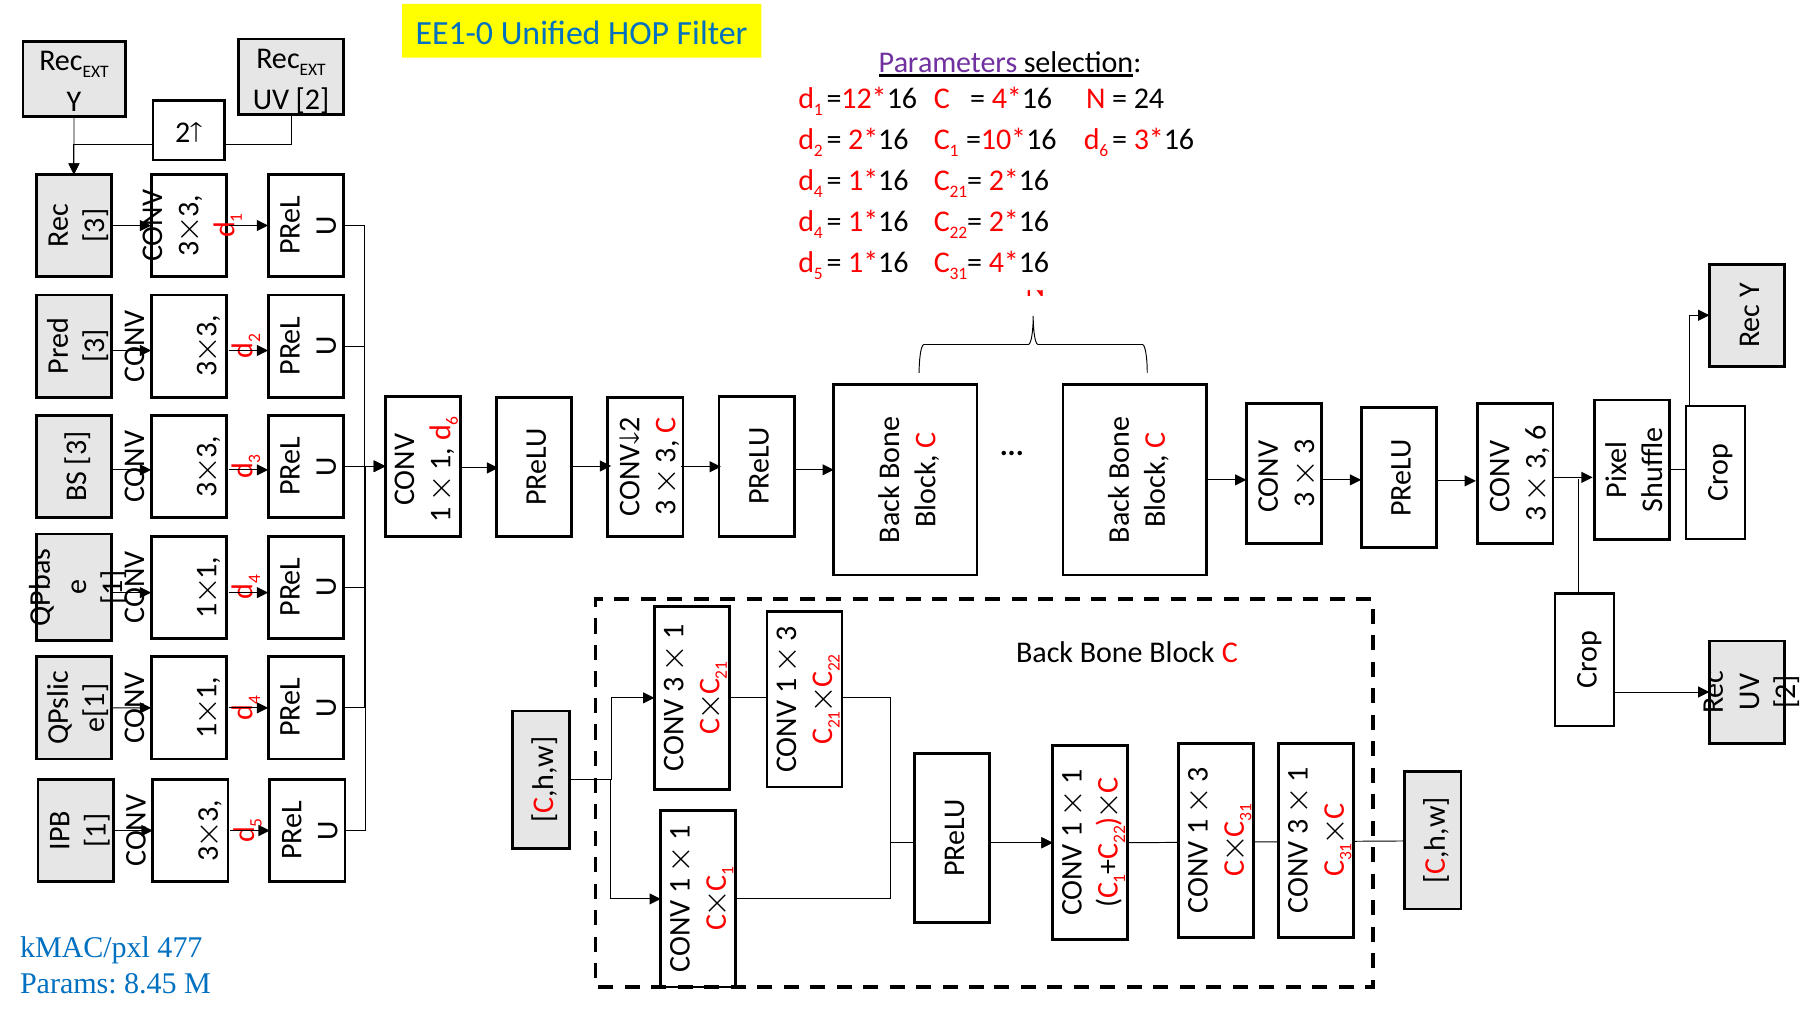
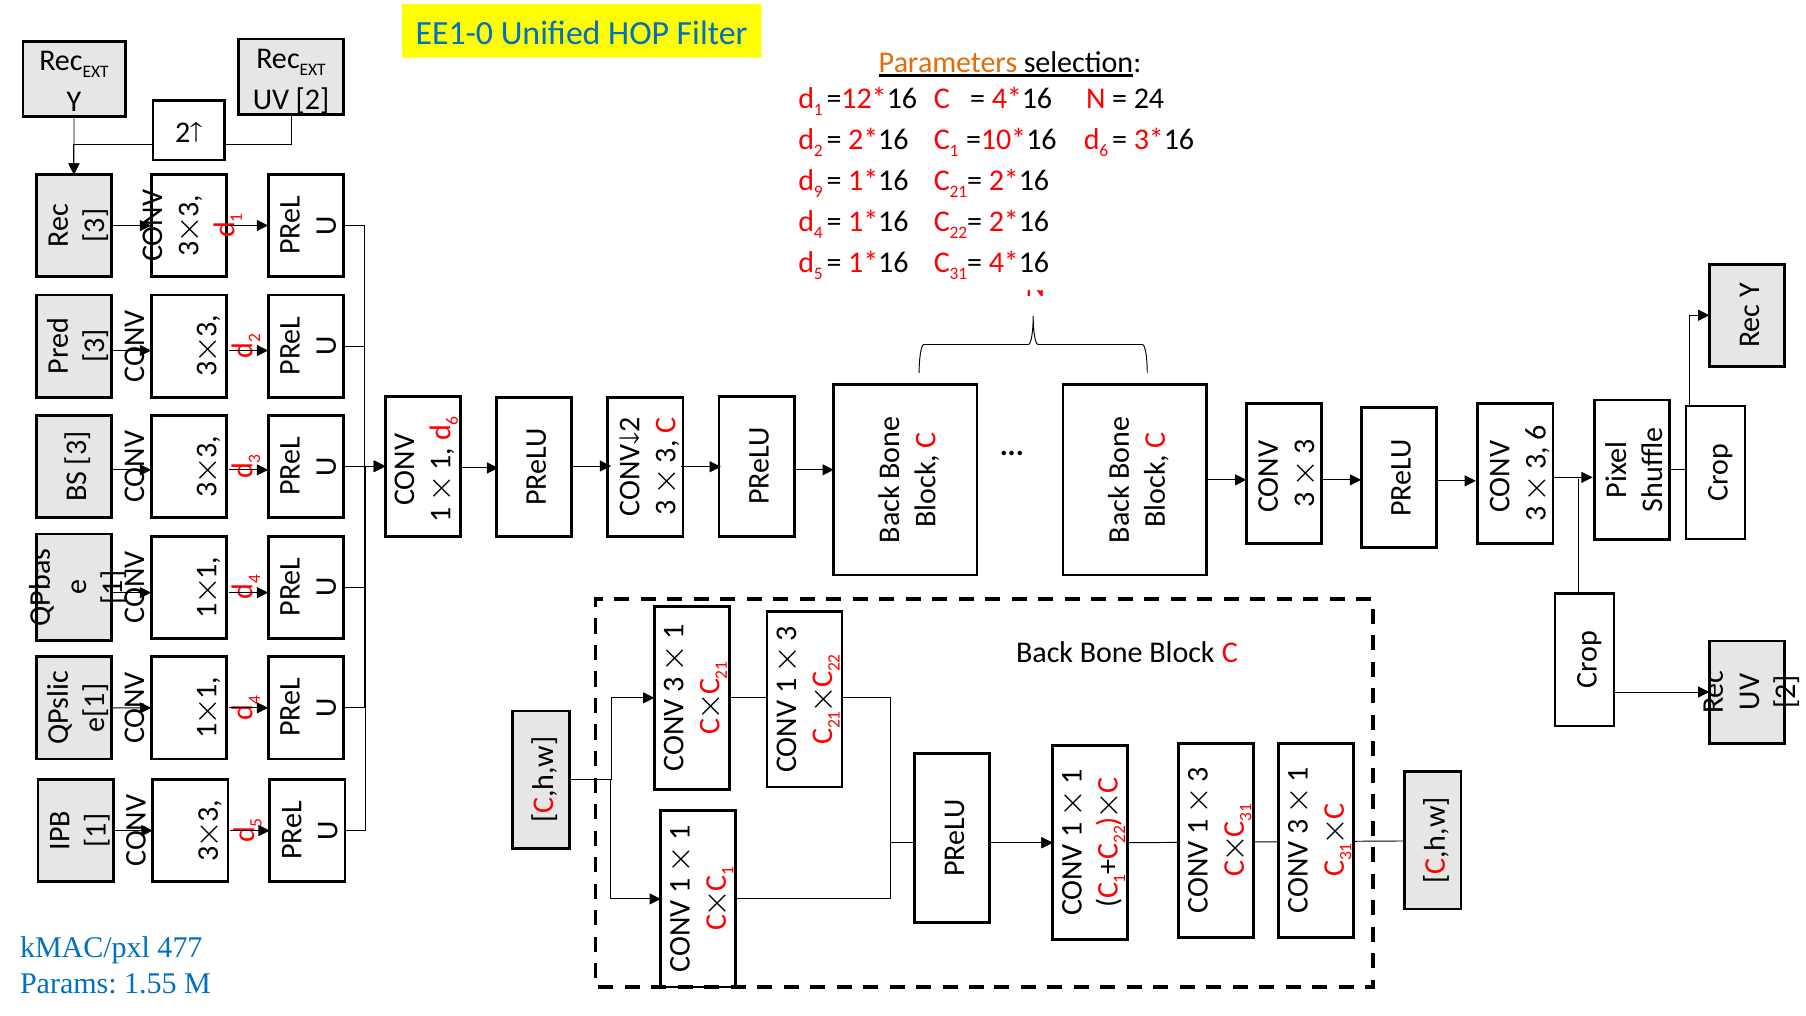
Parameters colour: purple -> orange (948, 62)
4: 4 -> 9 (818, 192)
8.45: 8.45 -> 1.55 (150, 984)
